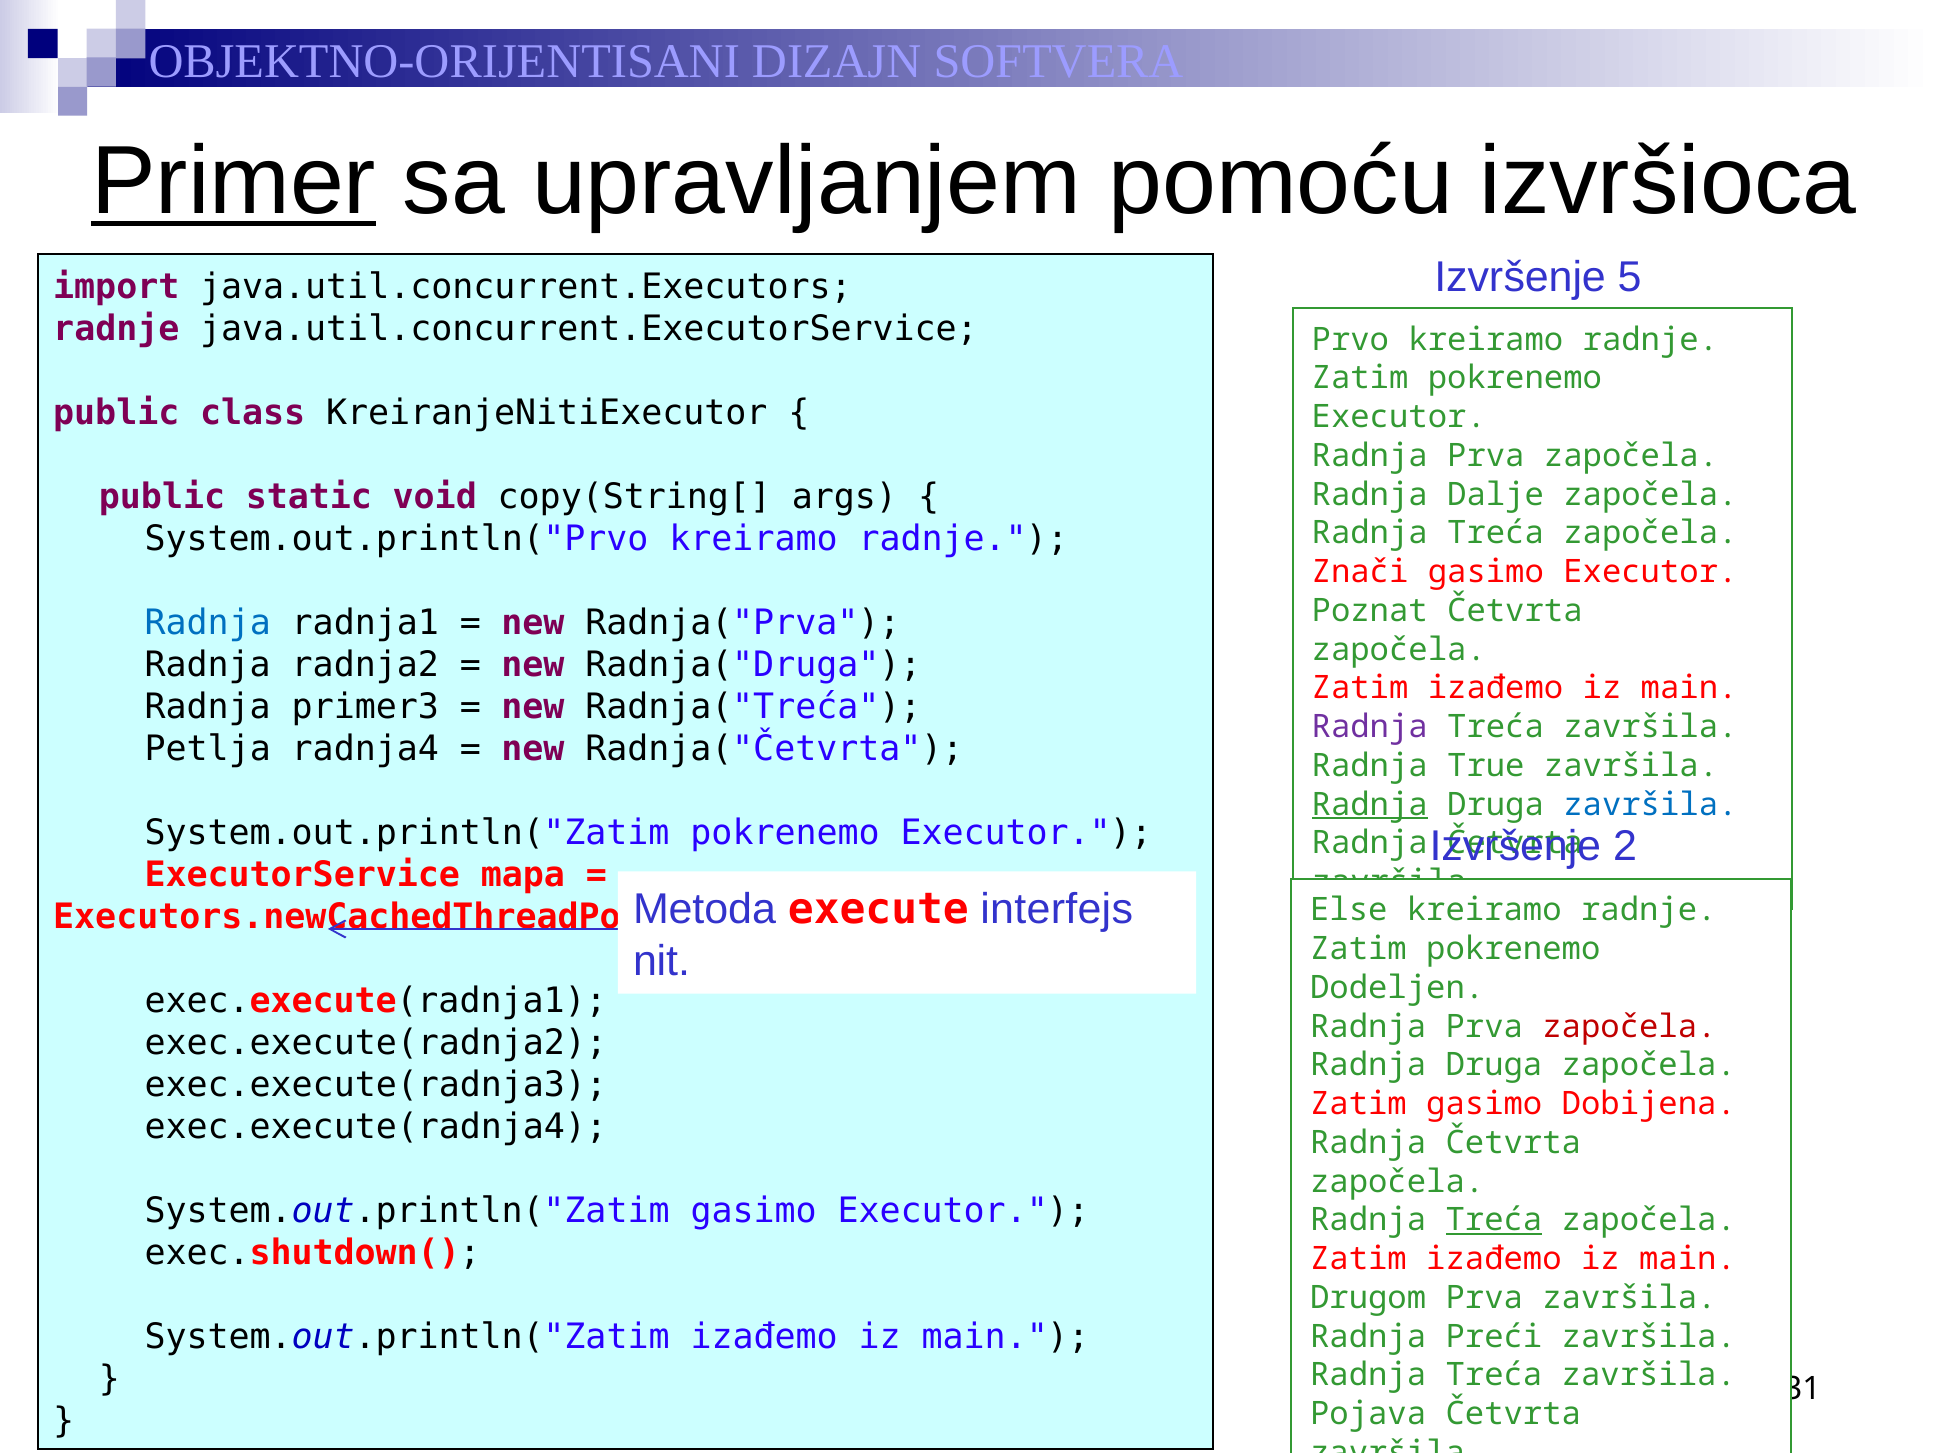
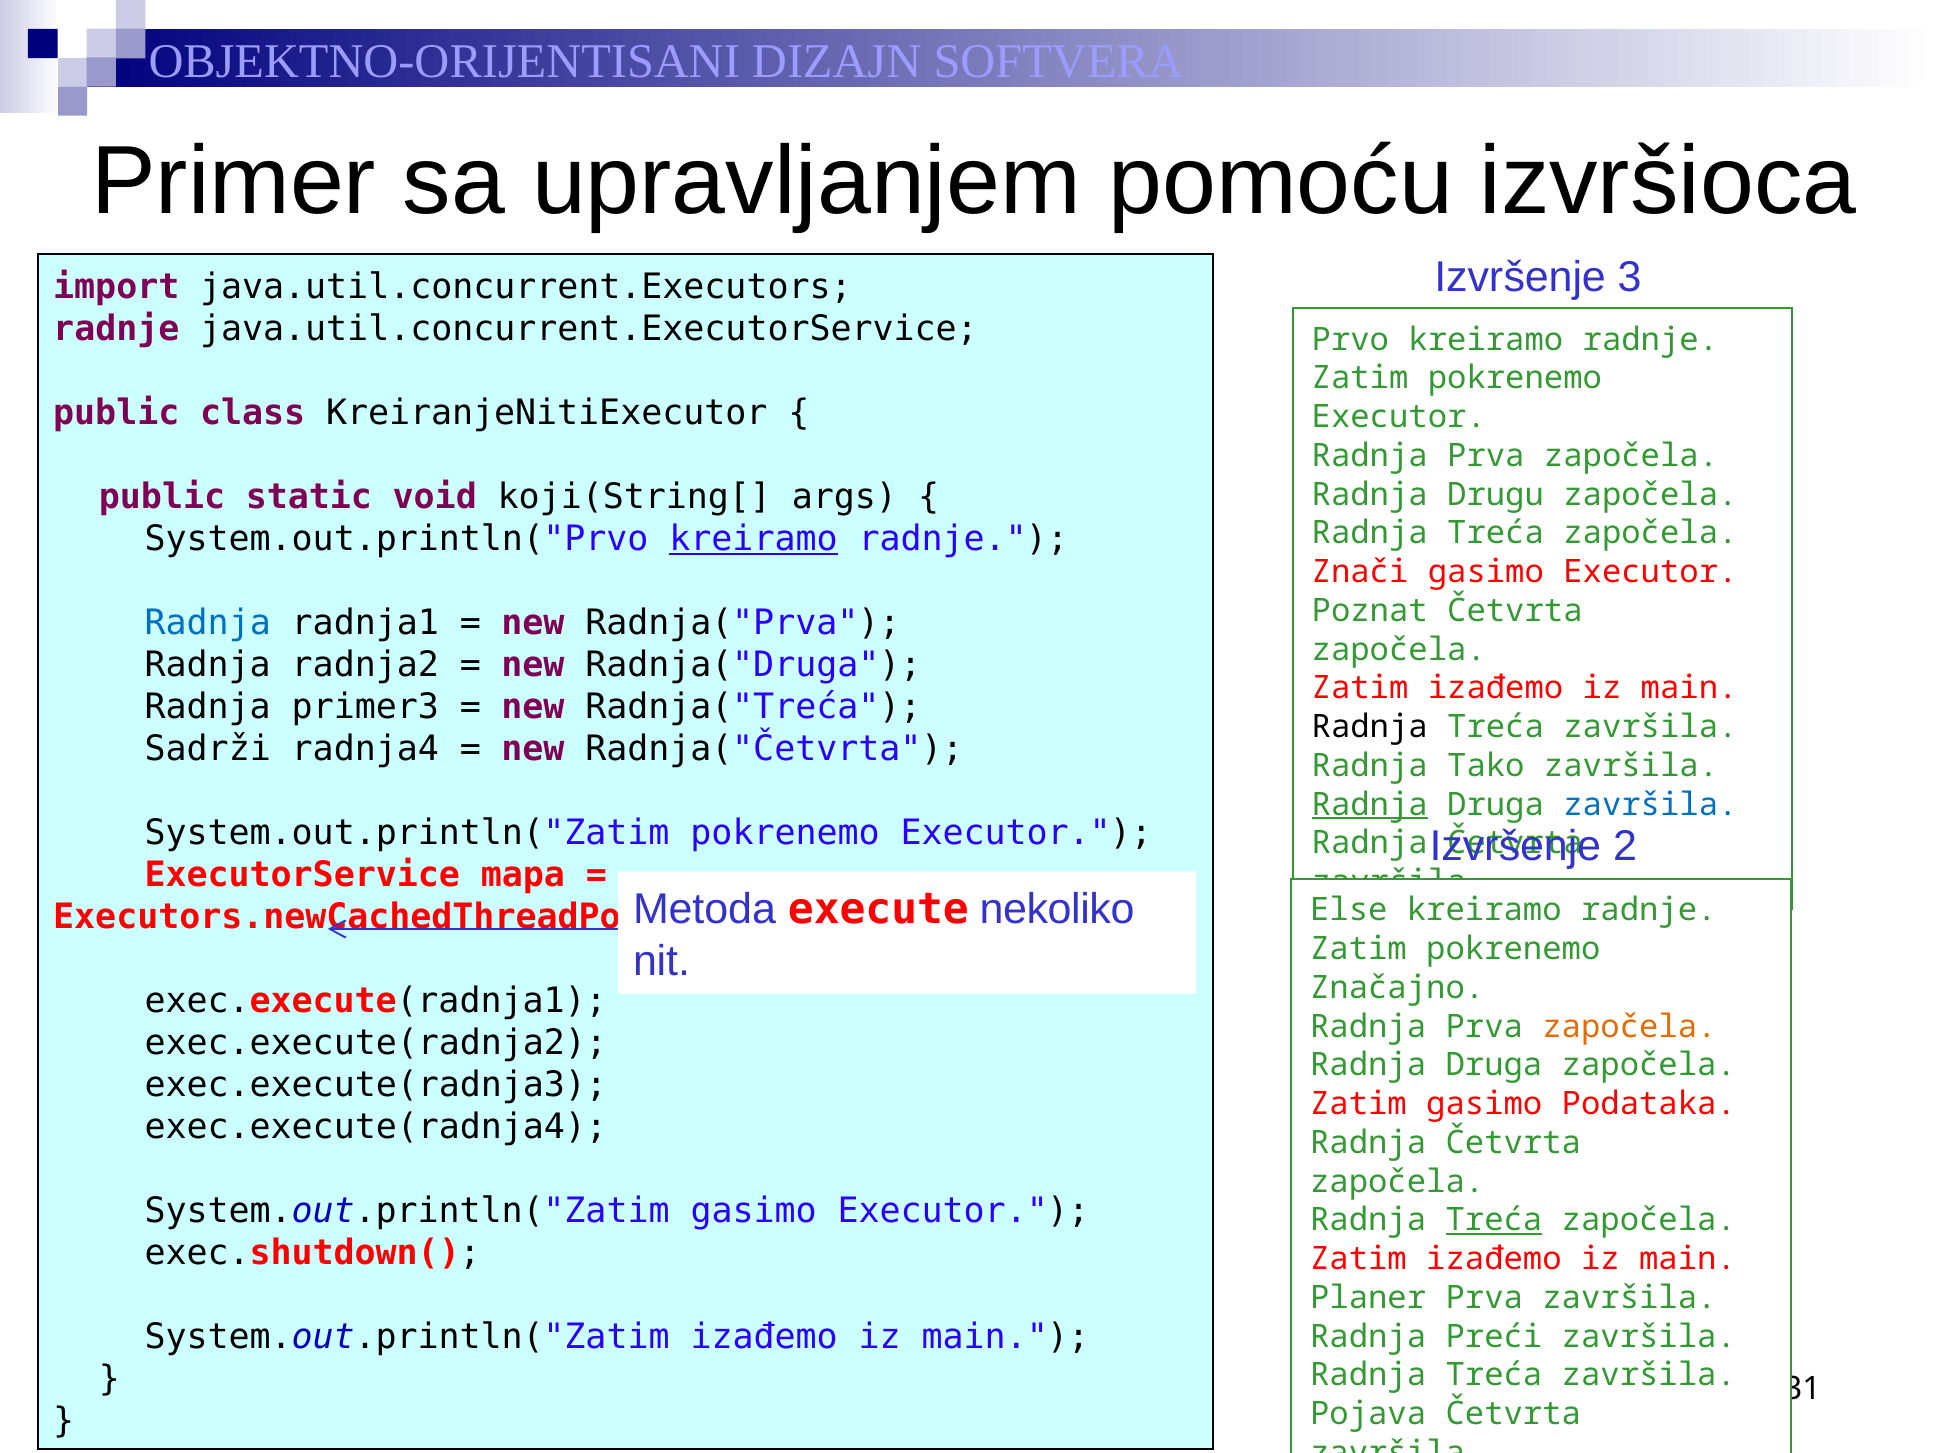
Primer underline: present -> none (234, 182)
5: 5 -> 3 (1630, 277)
copy(String[: copy(String[ -> koji(String[ (634, 497)
Dalje: Dalje -> Drugu (1496, 494)
kreiramo underline: none -> present (754, 539)
Radnja colour: purple -> black (1370, 727)
Petlja: Petlja -> Sadrži (208, 749)
True: True -> Tako (1486, 766)
interfejs: interfejs -> nekoliko (1057, 909)
Dodeljen: Dodeljen -> Značajno (1397, 988)
započela colour: red -> orange (1629, 1026)
Dobijena: Dobijena -> Podataka (1649, 1104)
Drugom: Drugom -> Planer (1368, 1298)
